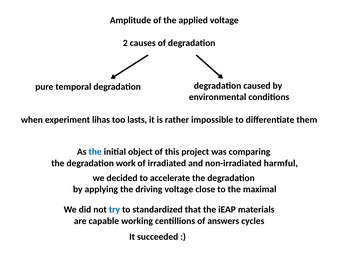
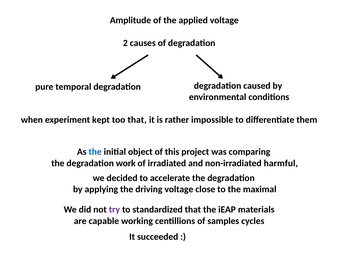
lihas: lihas -> kept (101, 120)
too lasts: lasts -> that (137, 120)
try colour: blue -> purple (114, 210)
answers: answers -> samples (223, 221)
